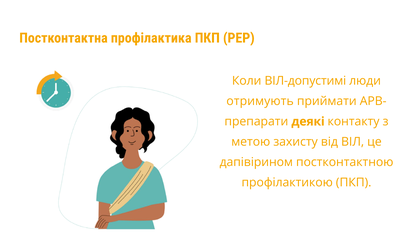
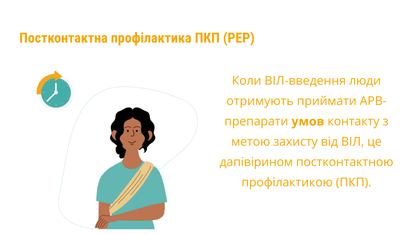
ВІЛ-допустимі: ВІЛ-допустимі -> ВІЛ-введення (305, 81)
деякі: деякі -> умов (308, 122)
